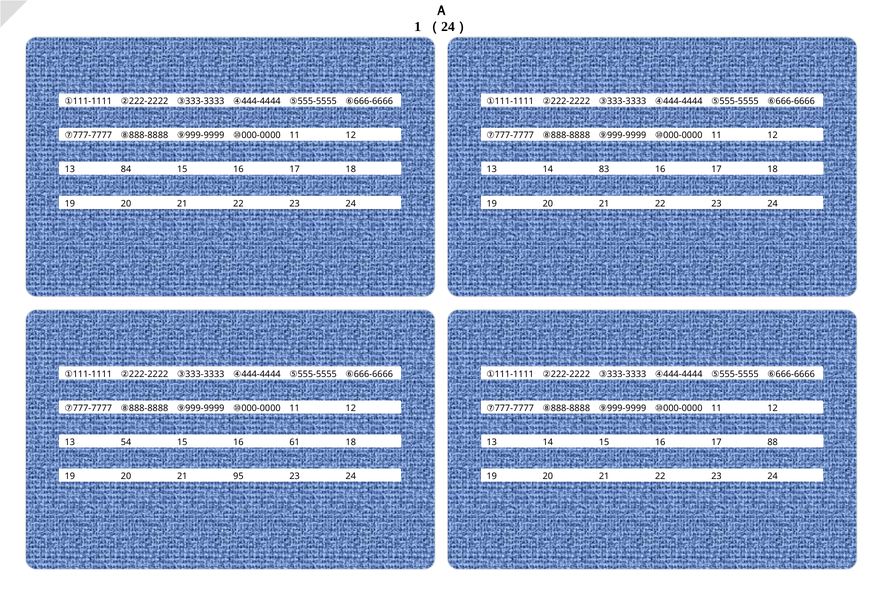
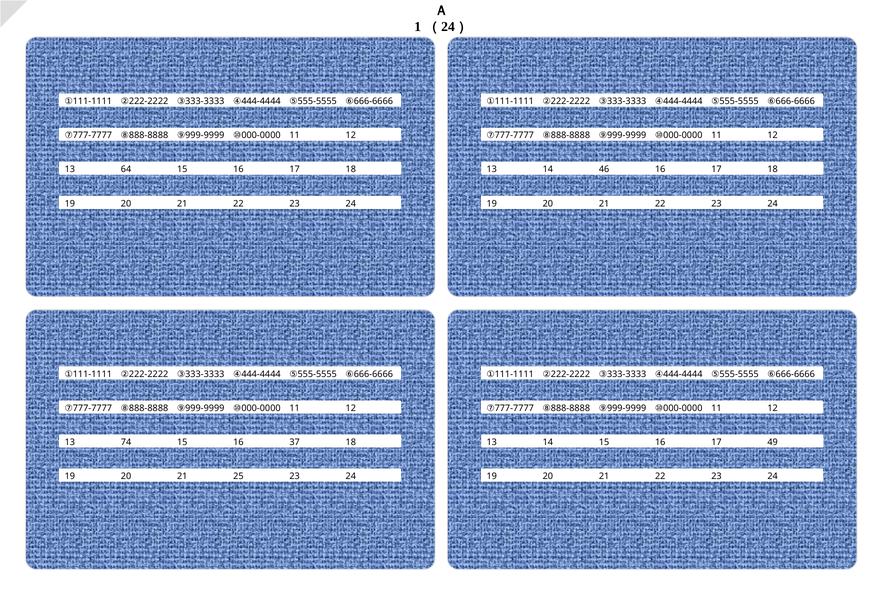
84: 84 -> 64 (126, 170)
83: 83 -> 46 (604, 170)
54: 54 -> 74 (126, 443)
61: 61 -> 37 (295, 443)
88: 88 -> 49 (773, 443)
95: 95 -> 25 (238, 477)
